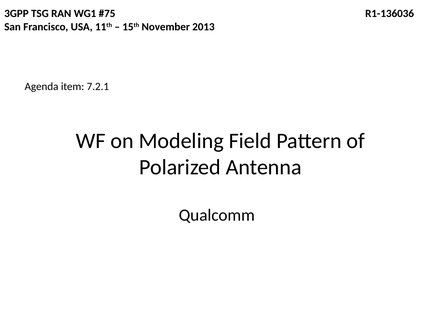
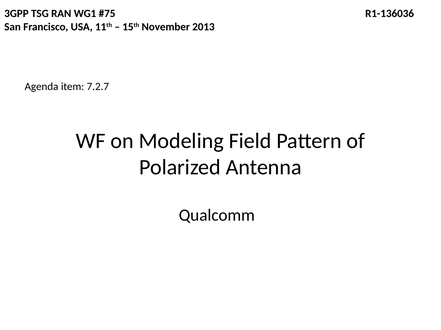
7.2.1: 7.2.1 -> 7.2.7 (98, 87)
